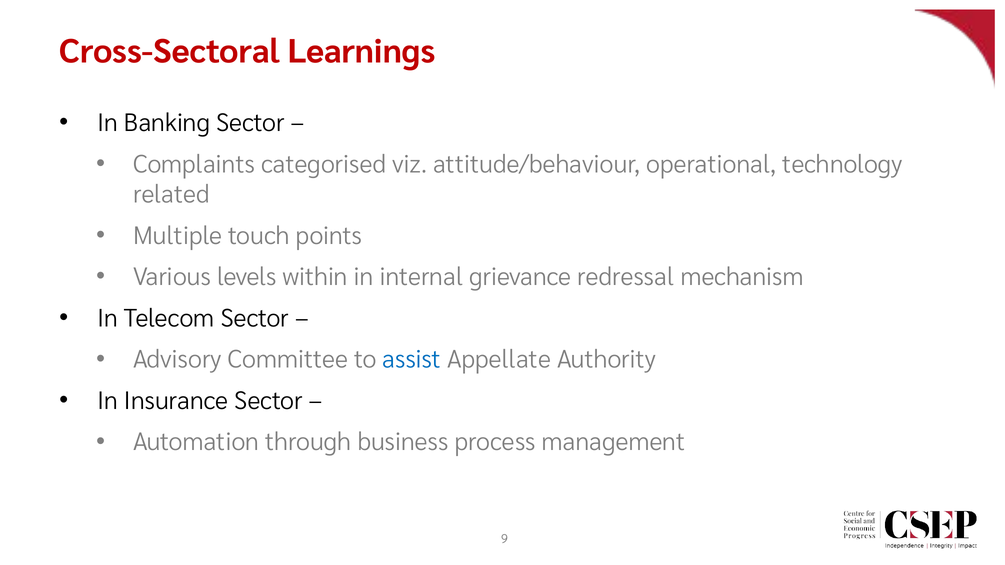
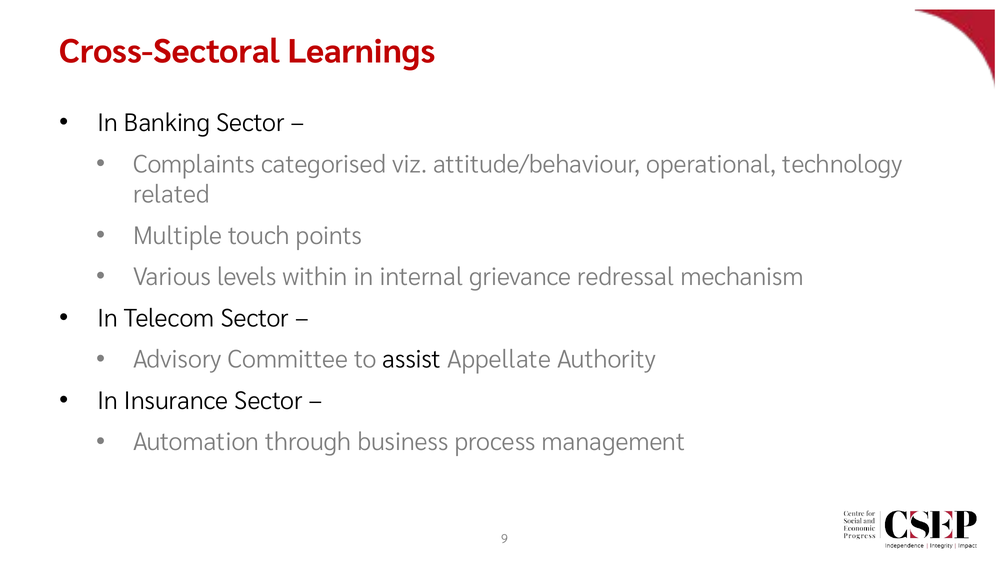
assist colour: blue -> black (412, 360)
